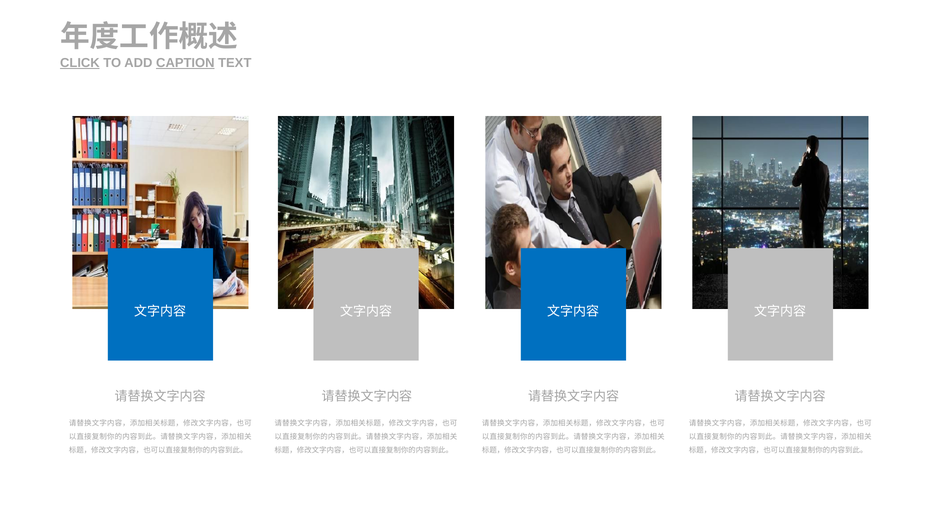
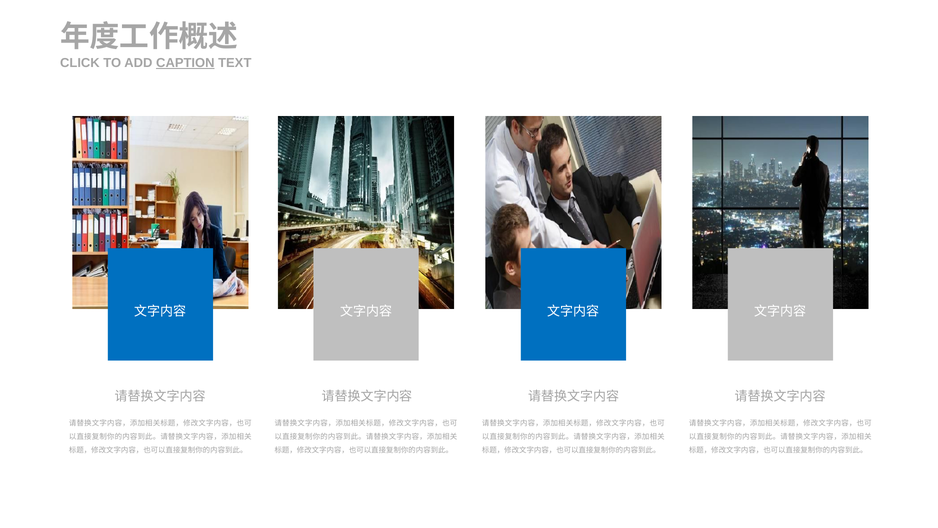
CLICK underline: present -> none (80, 63)
